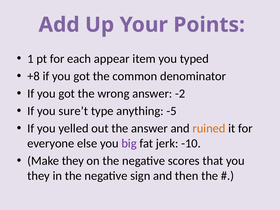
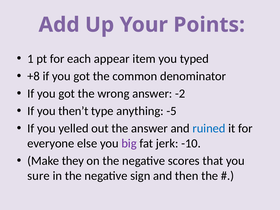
sure’t: sure’t -> then’t (73, 111)
ruined colour: orange -> blue (209, 128)
they: they -> sure (39, 176)
